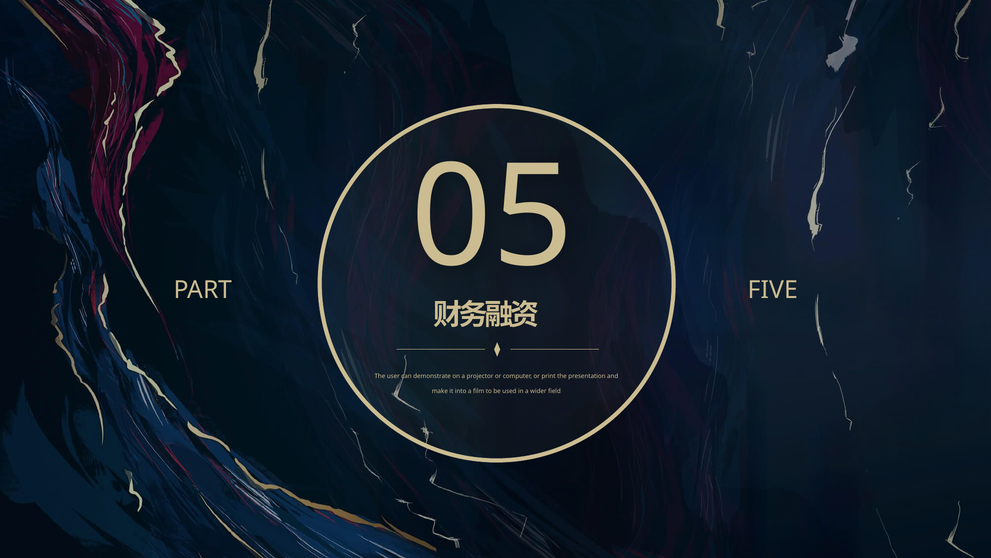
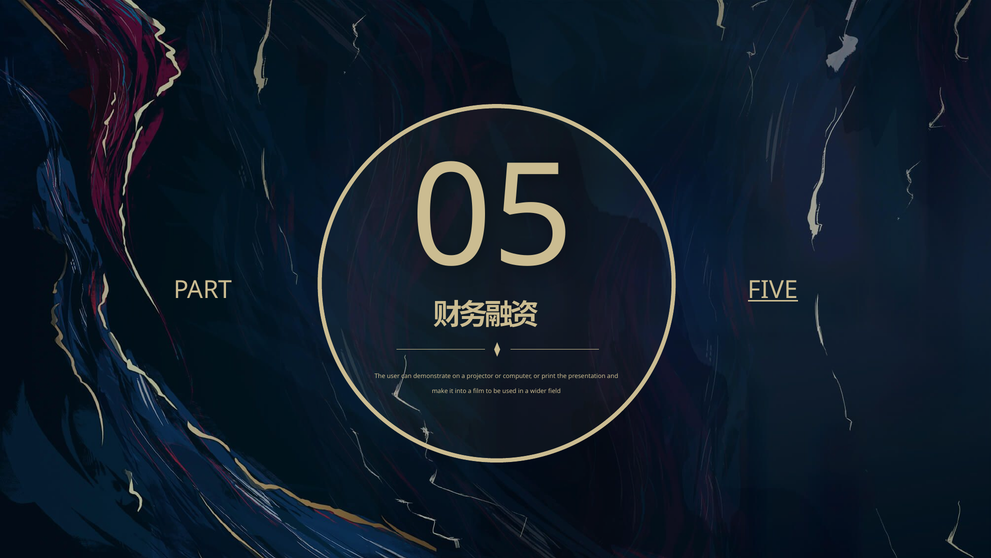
FIVE underline: none -> present (773, 290)
